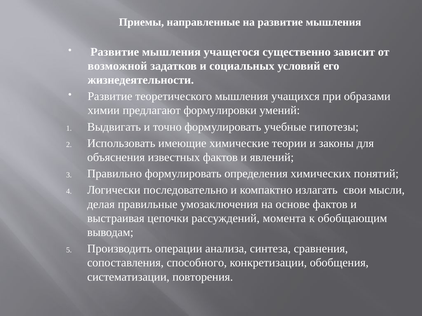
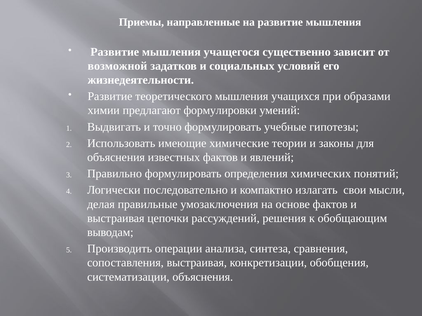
момента: момента -> решения (284, 219)
сопоставления способного: способного -> выстраивая (197, 263)
систематизации повторения: повторения -> объяснения (203, 277)
